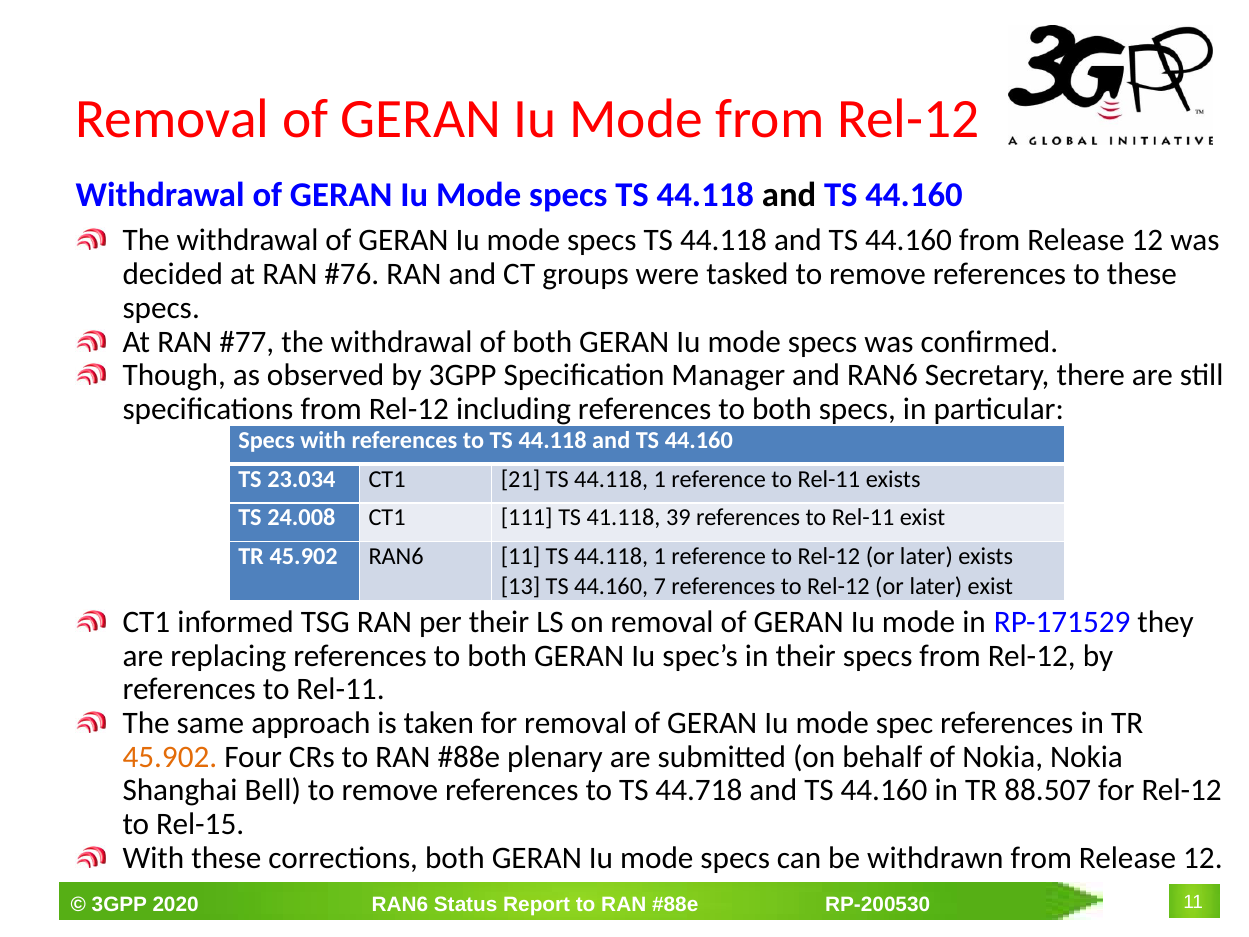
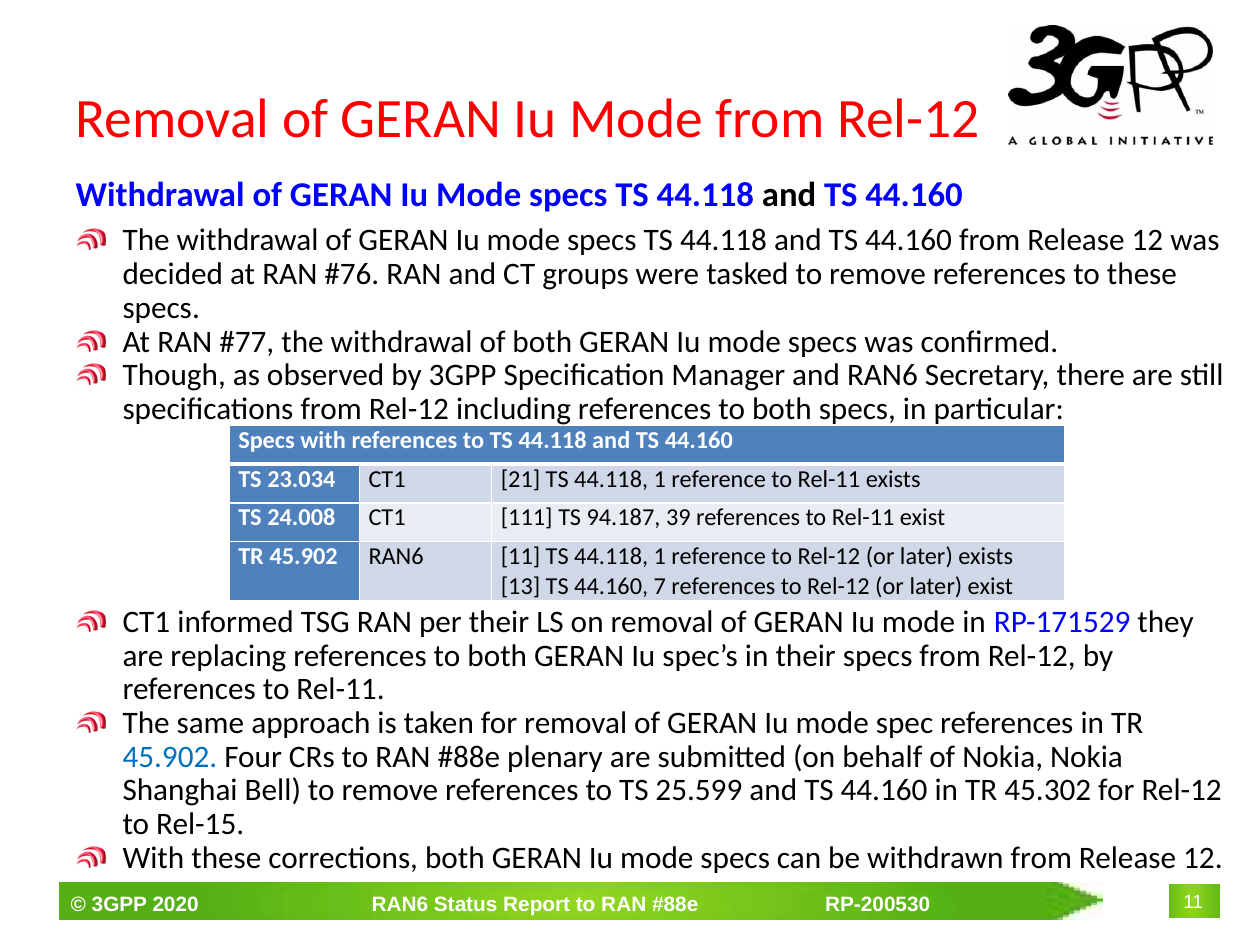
41.118: 41.118 -> 94.187 (623, 518)
45.902 colour: orange -> blue (170, 757)
44.718: 44.718 -> 25.599 (699, 790)
88.507: 88.507 -> 45.302 (1048, 790)
